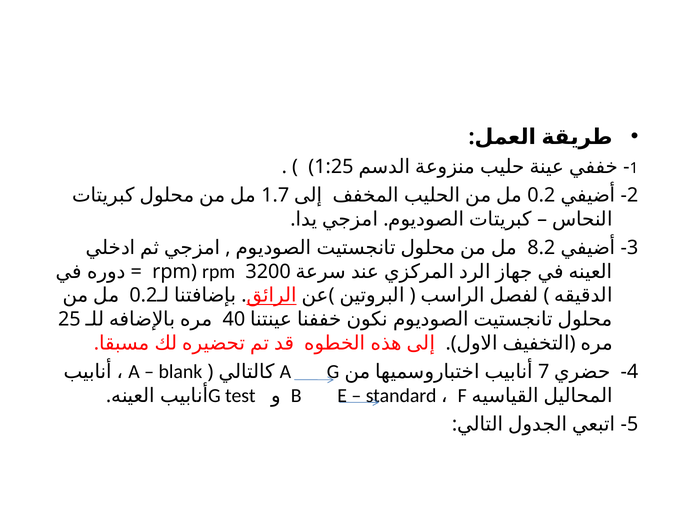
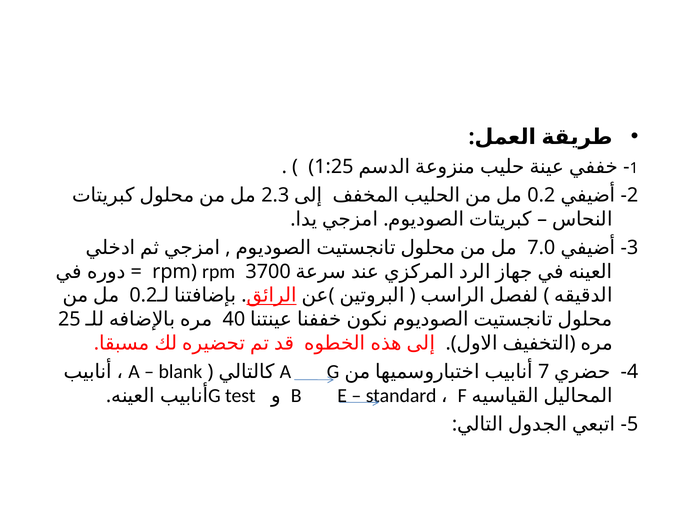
1.7: 1.7 -> 2.3 (275, 195)
8.2: 8.2 -> 7.0 (541, 247)
3200: 3200 -> 3700 (268, 271)
